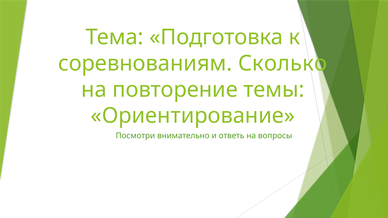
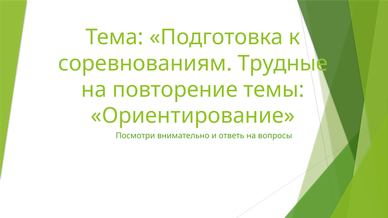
Сколько: Сколько -> Трудные (283, 63)
